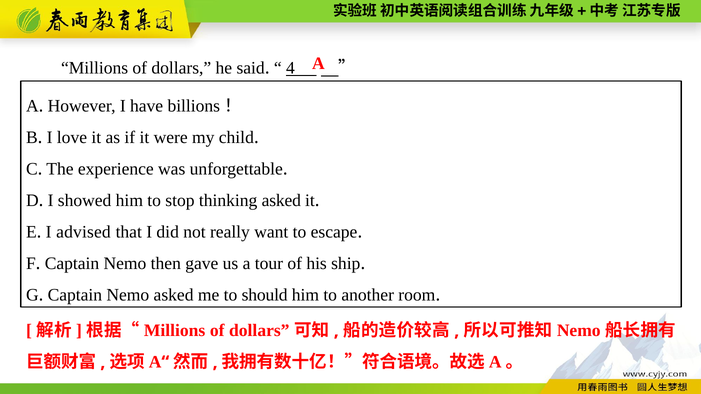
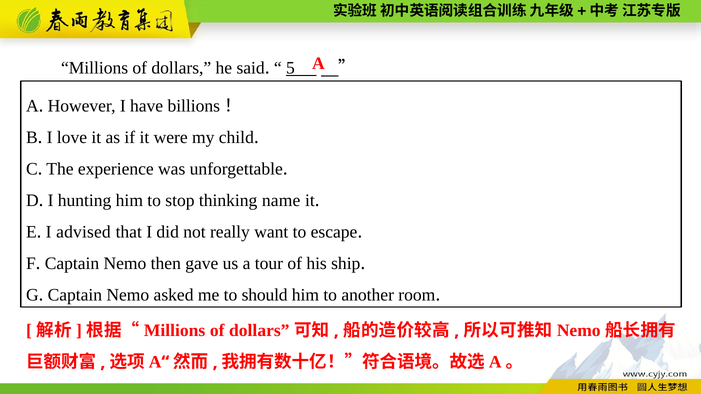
4: 4 -> 5 (290, 68)
showed: showed -> hunting (85, 201)
thinking asked: asked -> name (281, 201)
